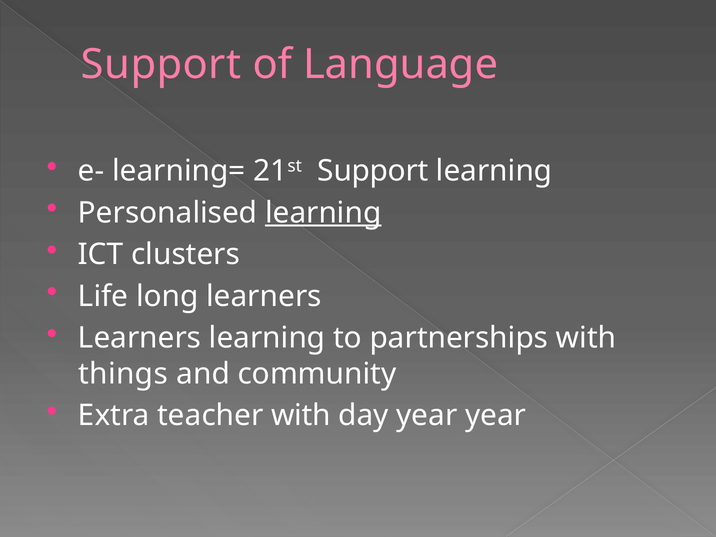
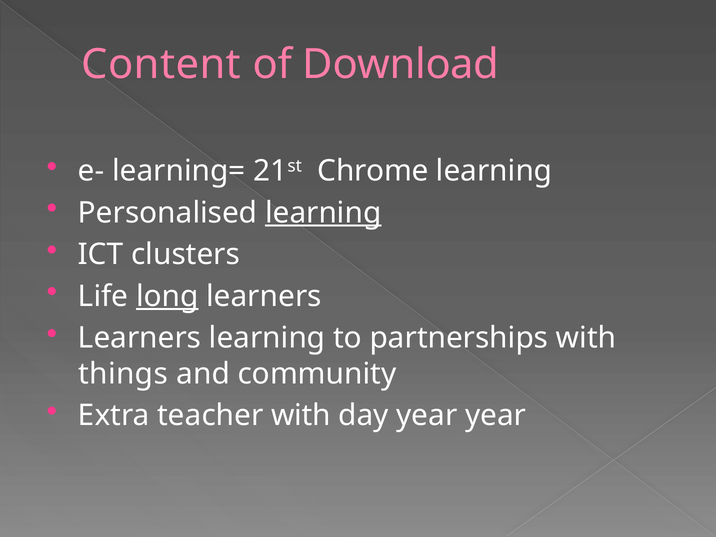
Support: Support -> Content (161, 64)
Language: Language -> Download (401, 64)
21st Support: Support -> Chrome (373, 171)
long underline: none -> present (167, 296)
